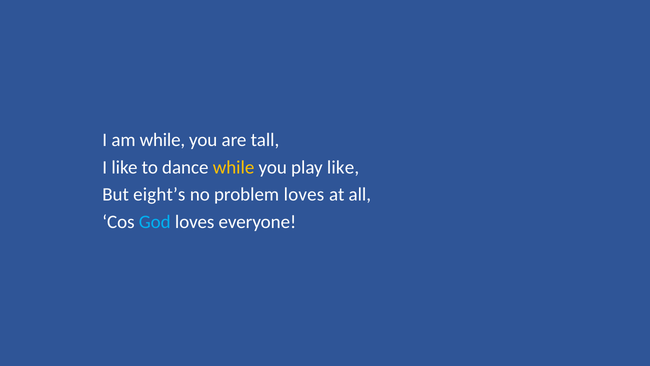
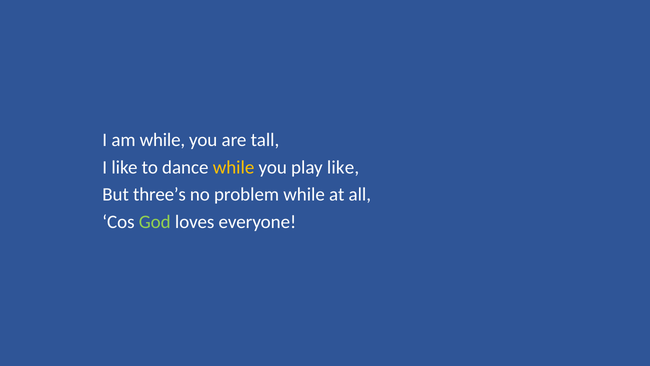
eight’s: eight’s -> three’s (159, 194)
problem loves: loves -> while (304, 194)
God colour: light blue -> light green (155, 222)
